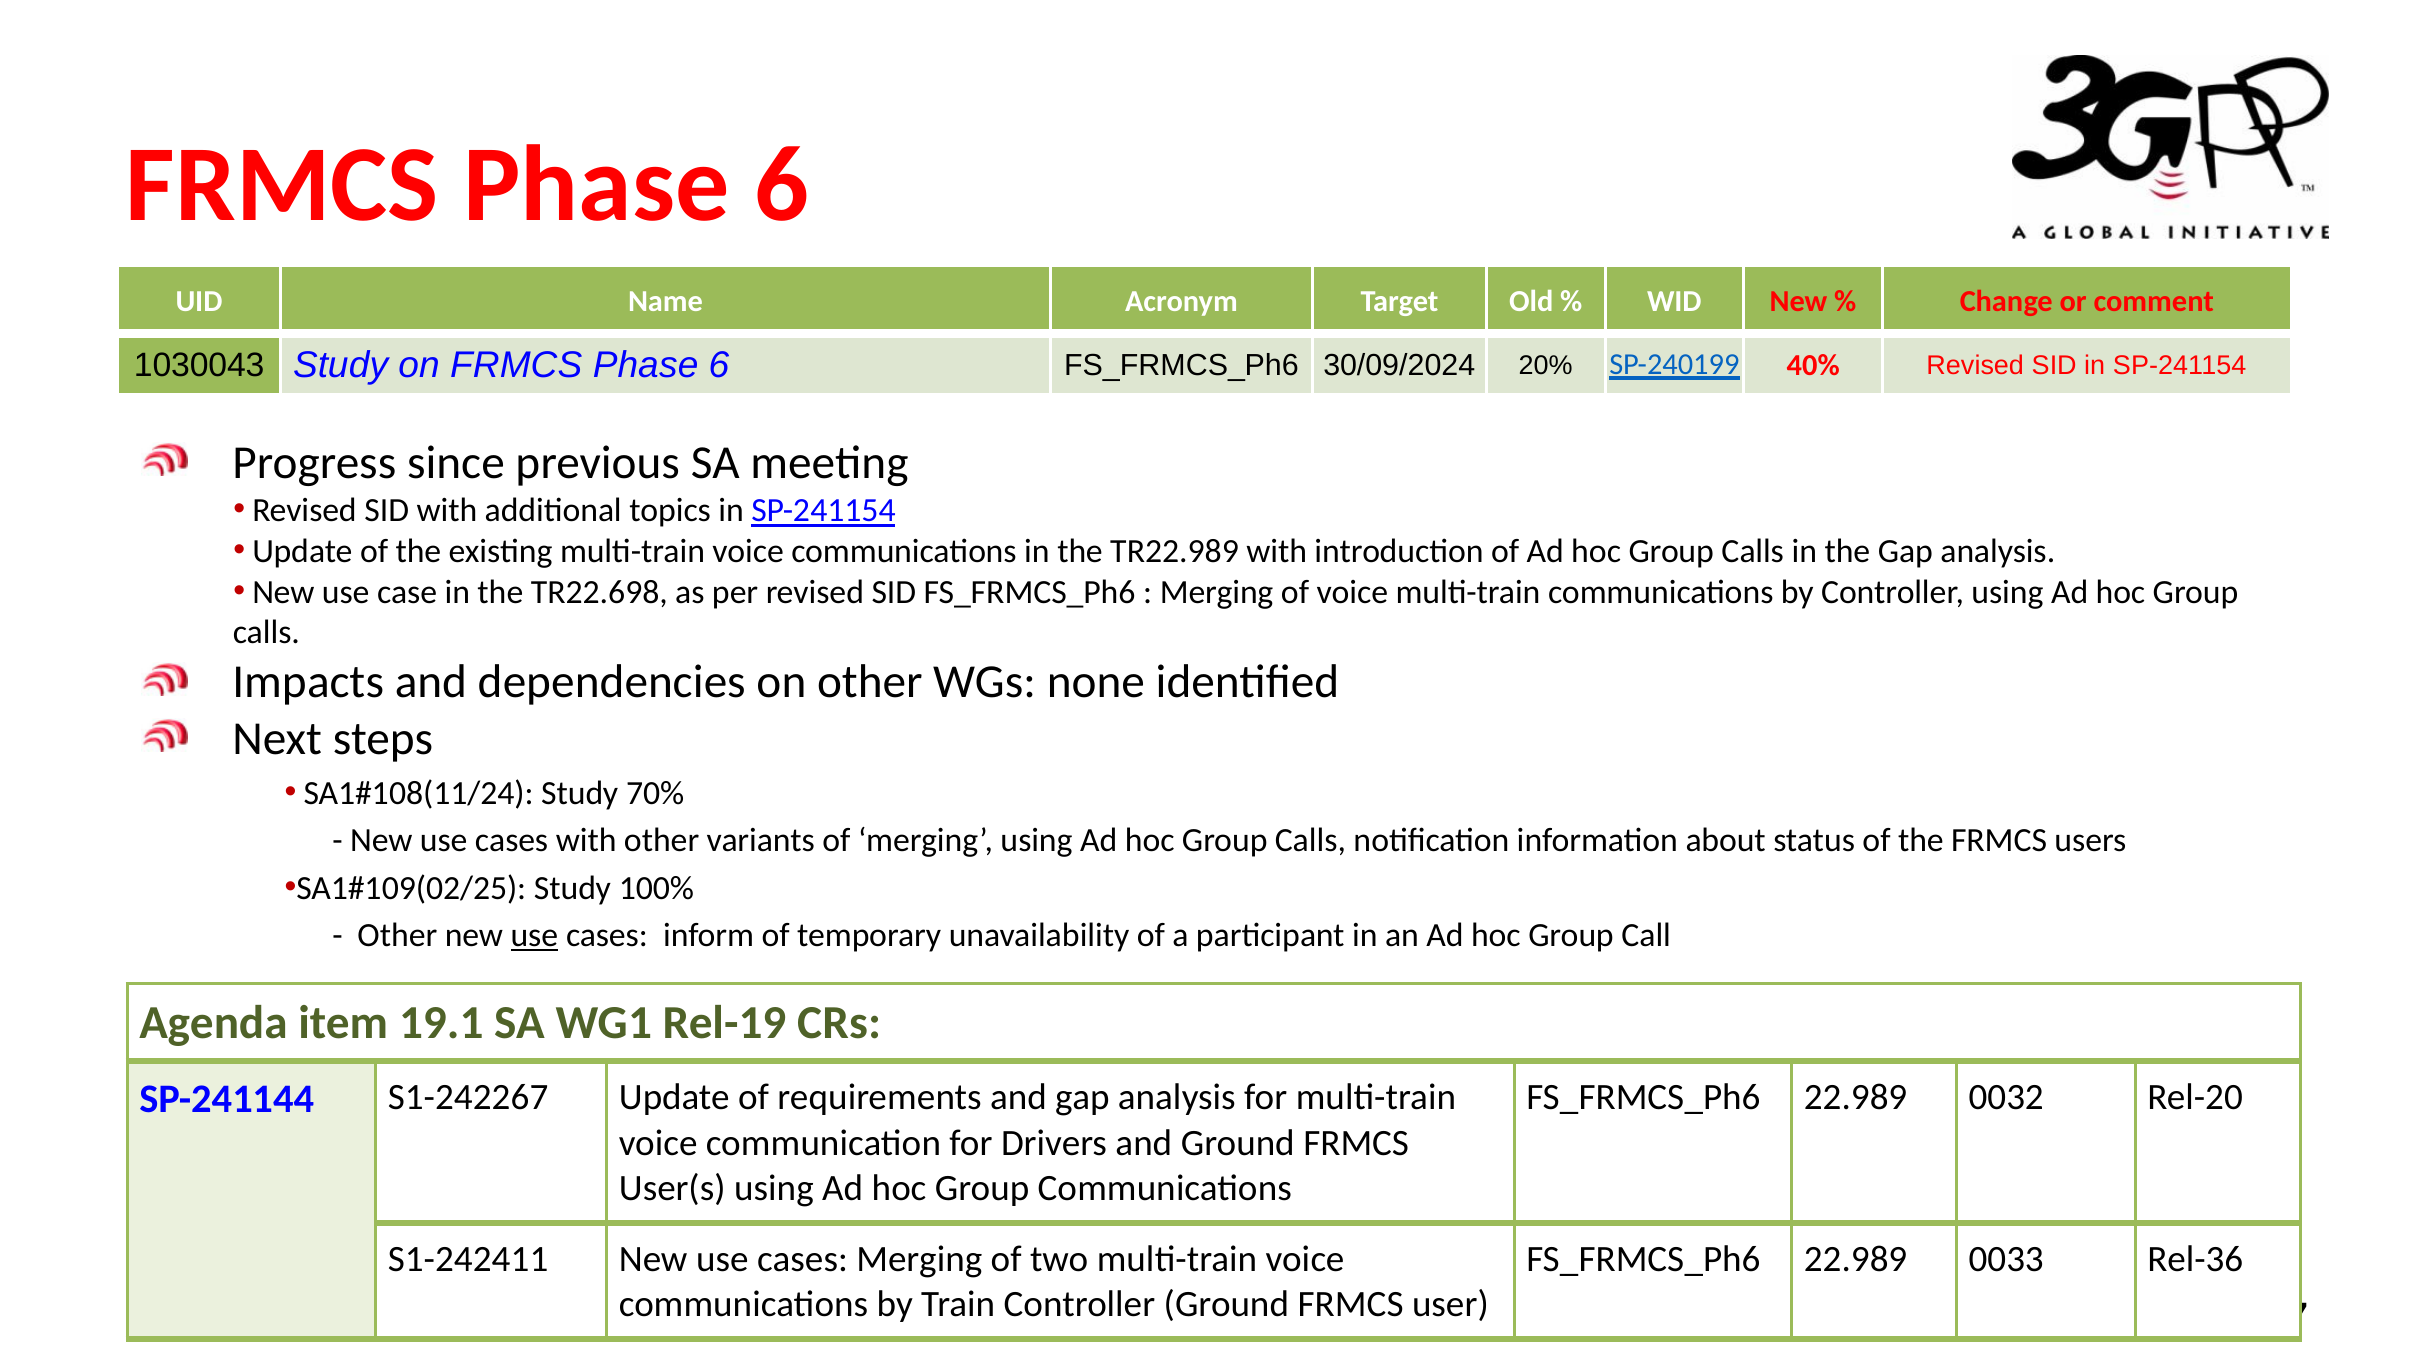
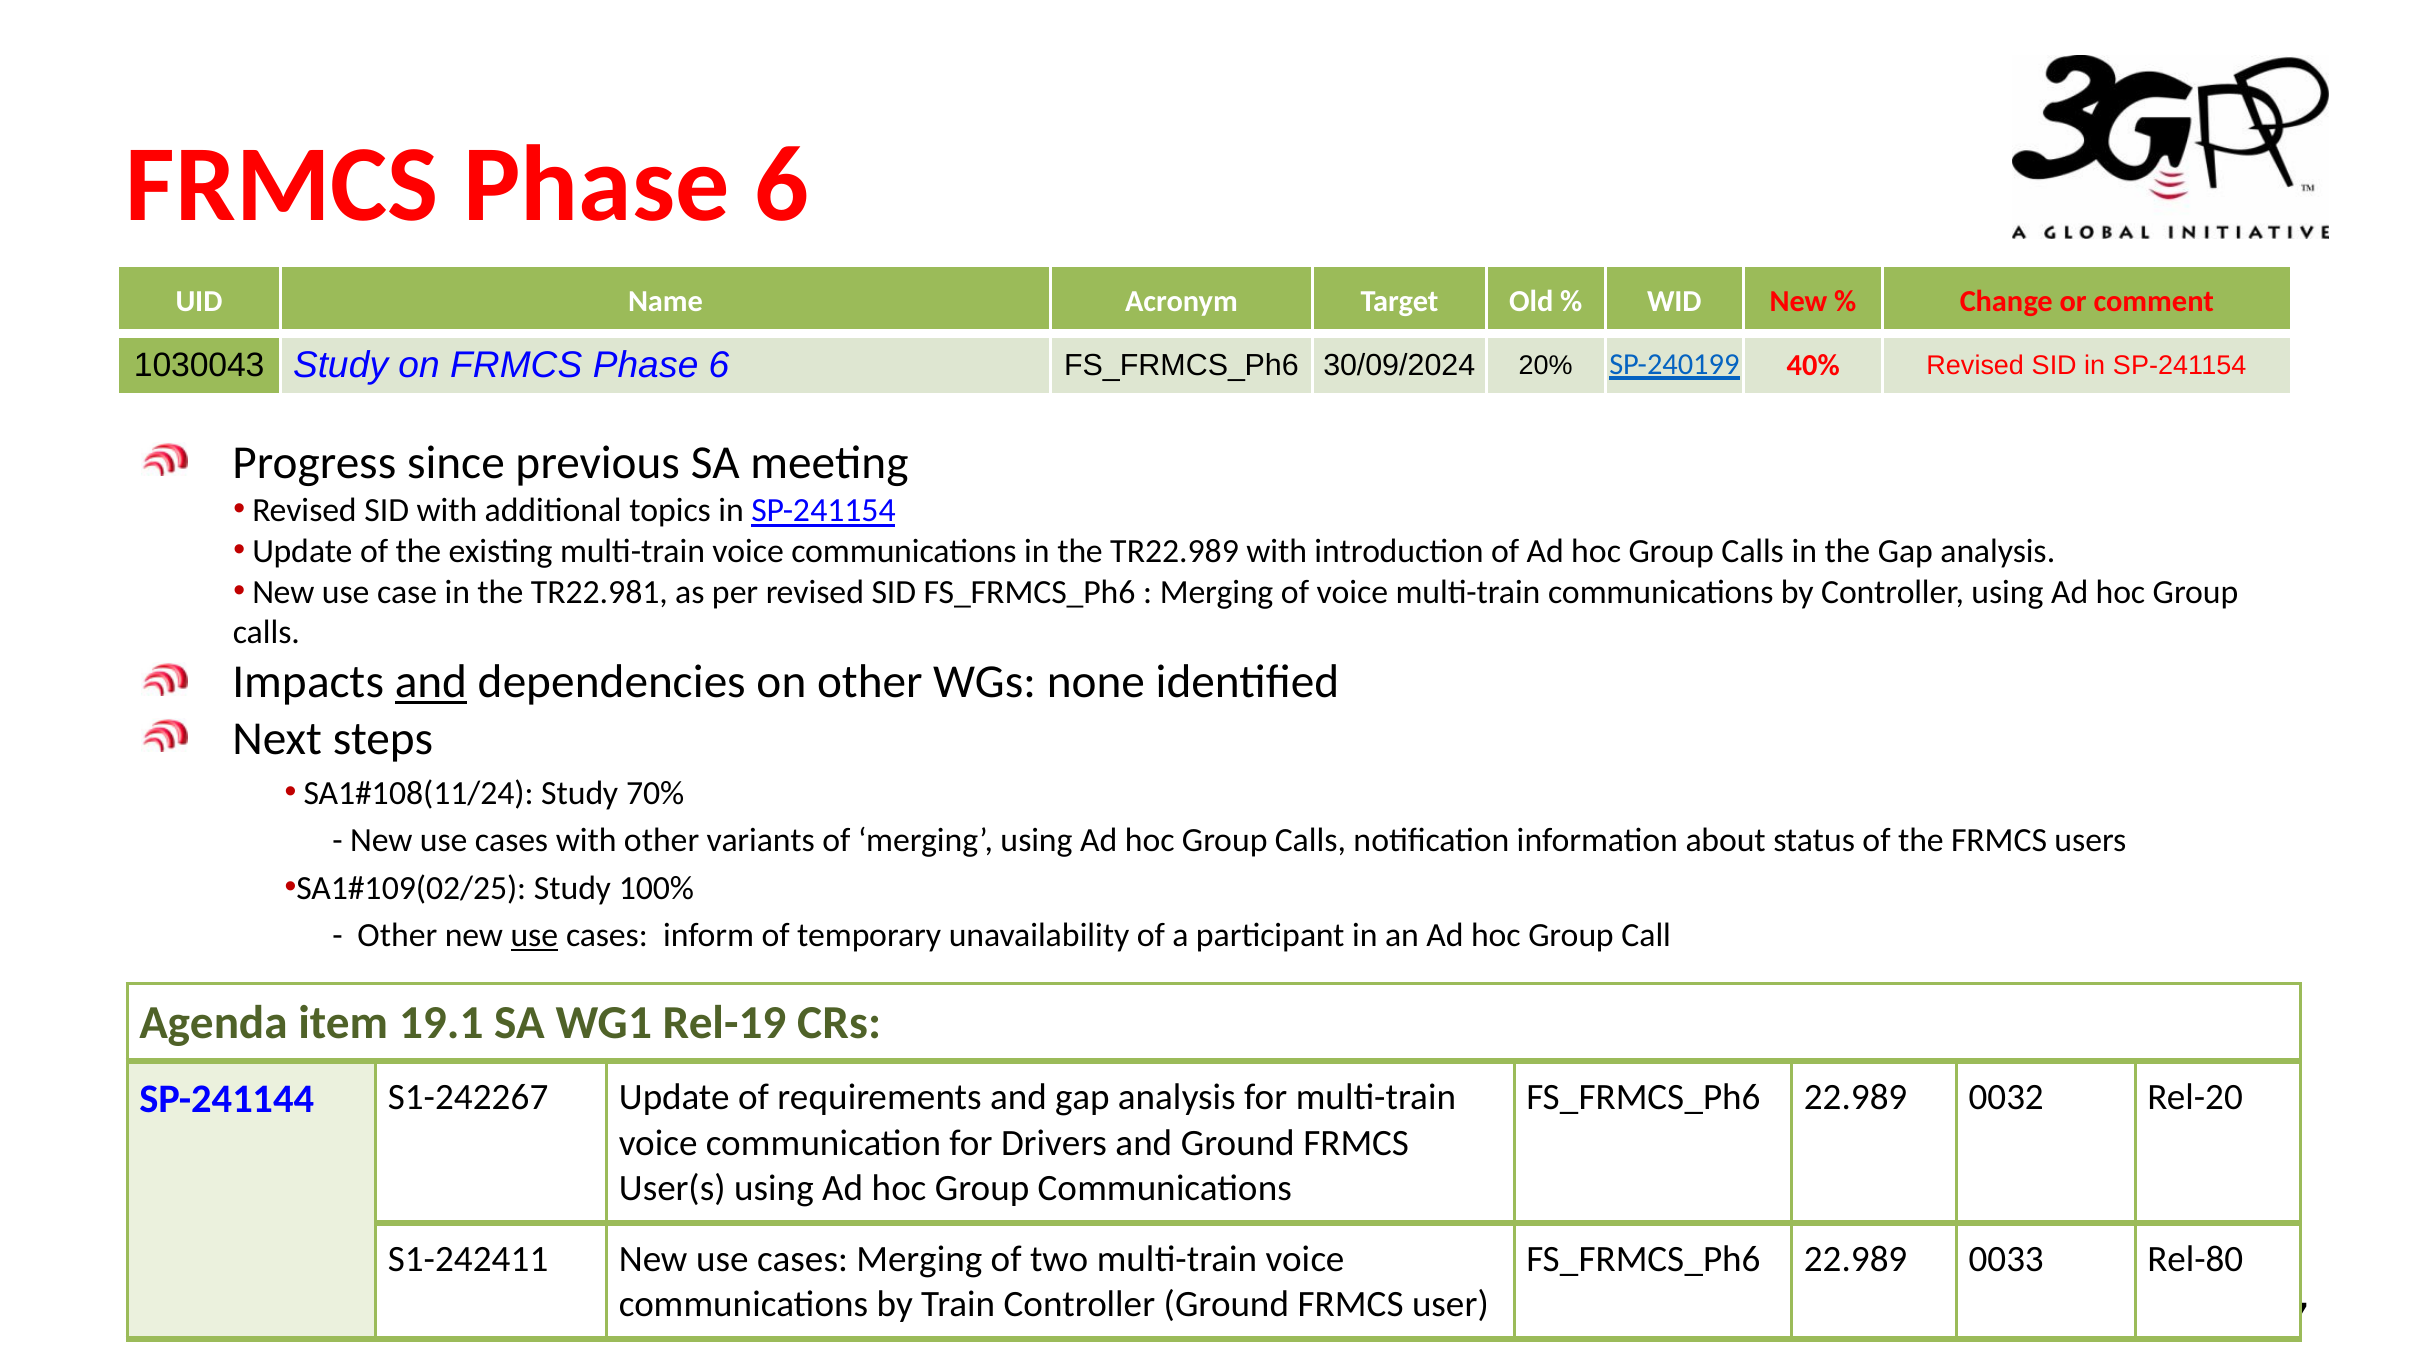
TR22.698: TR22.698 -> TR22.981 (599, 592)
and underline: none -> present (431, 682)
Rel-36: Rel-36 -> Rel-80 (2195, 1259)
